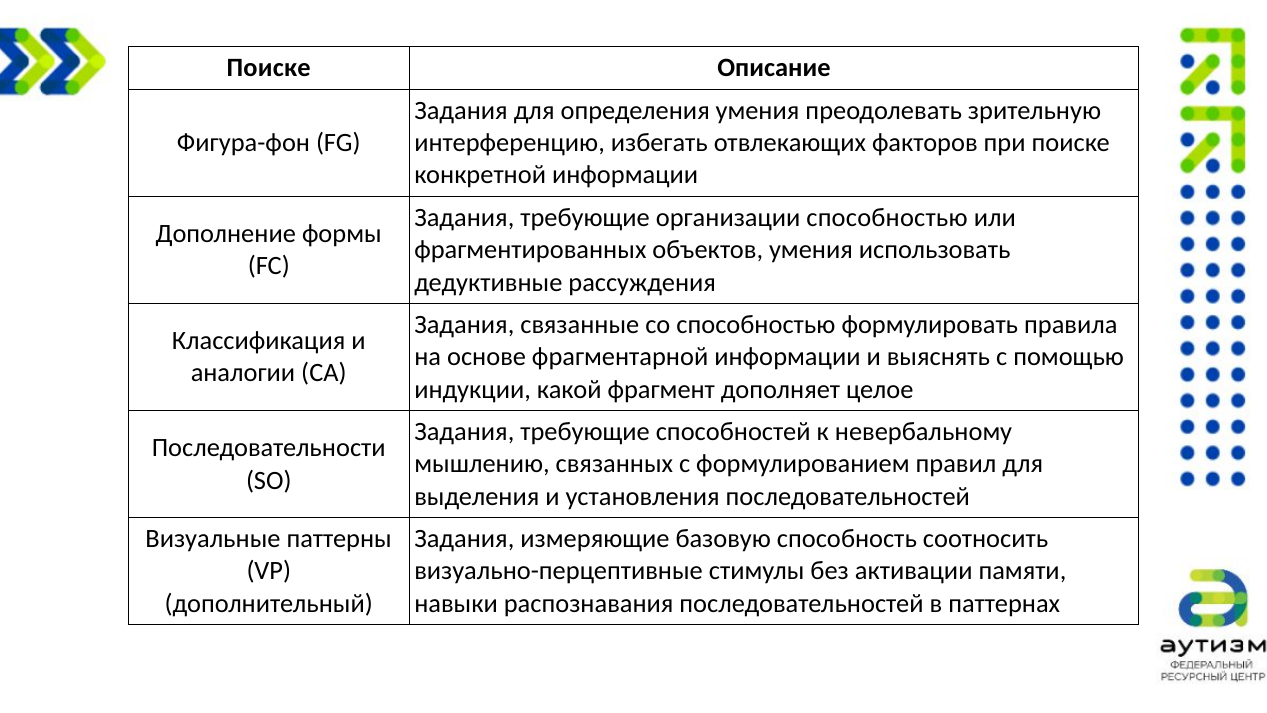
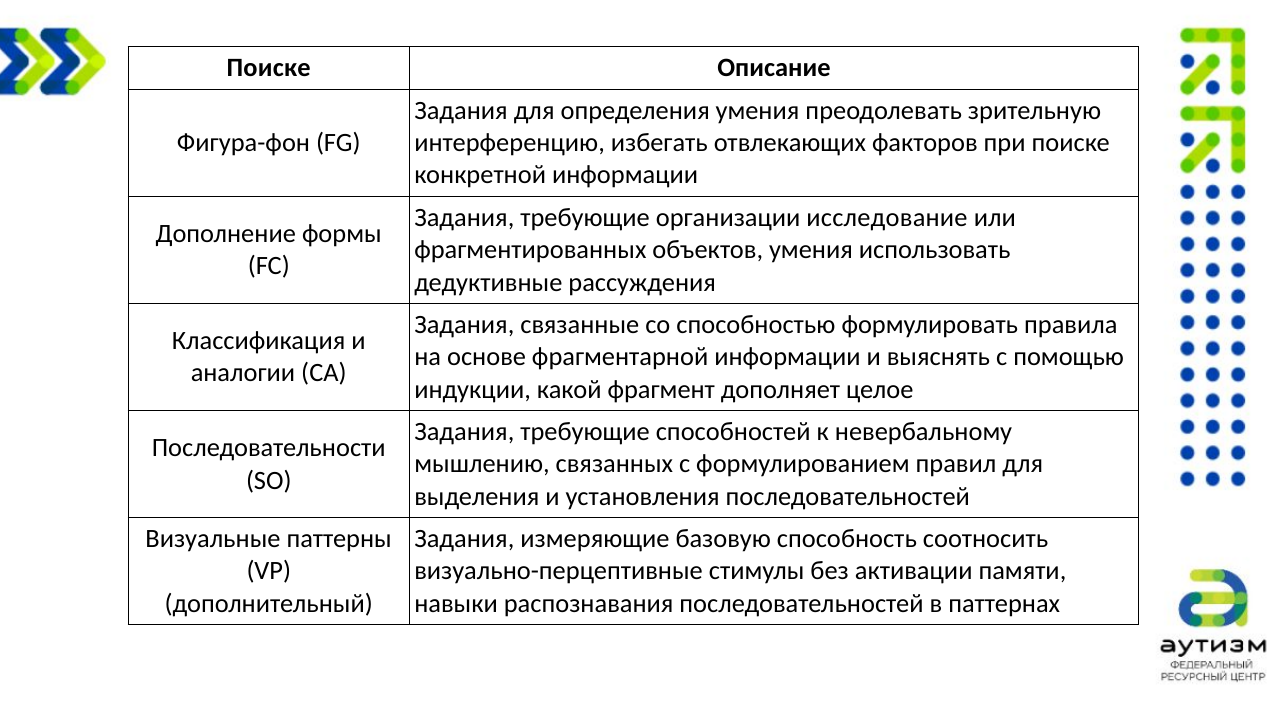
организации способностью: способностью -> исследование (887, 218)
